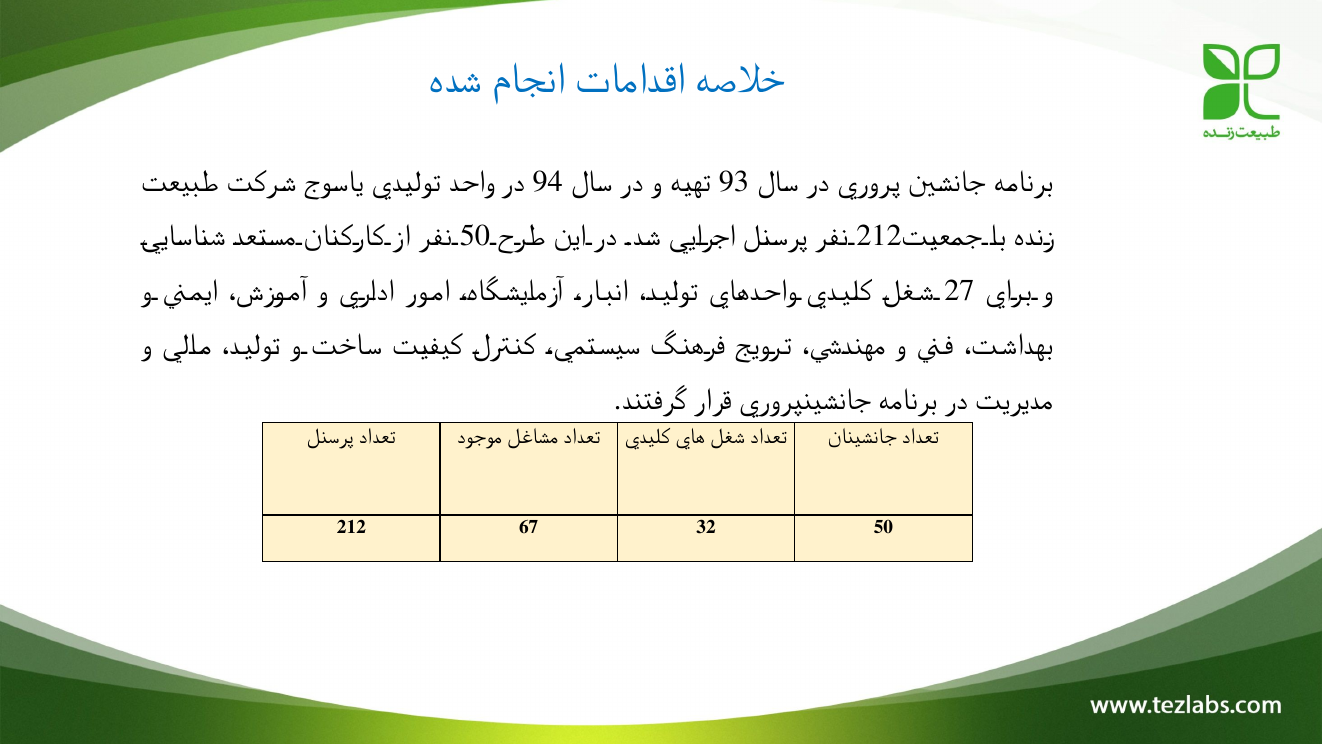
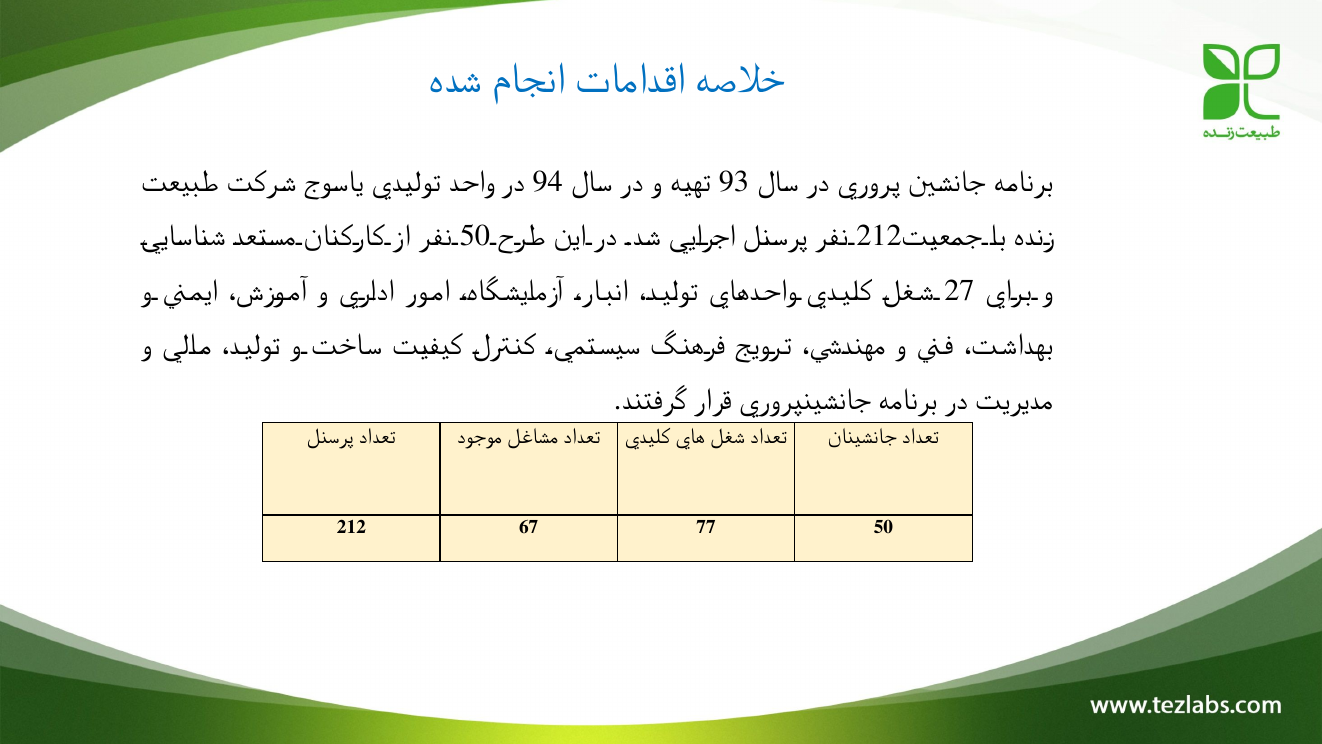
32: 32 -> 77 (706, 527)
